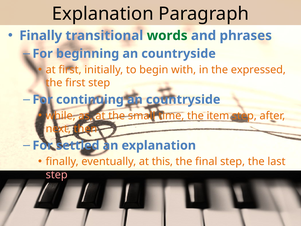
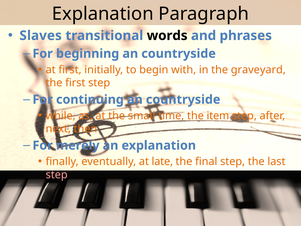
Finally: Finally -> Slaves (41, 36)
words colour: green -> black (167, 36)
expressed: expressed -> graveyard (258, 70)
settled: settled -> merely (78, 145)
this: this -> late (162, 161)
